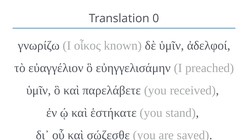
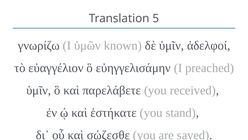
0: 0 -> 5 (156, 18)
οἶκος: οἶκος -> ὑμῶν (87, 45)
